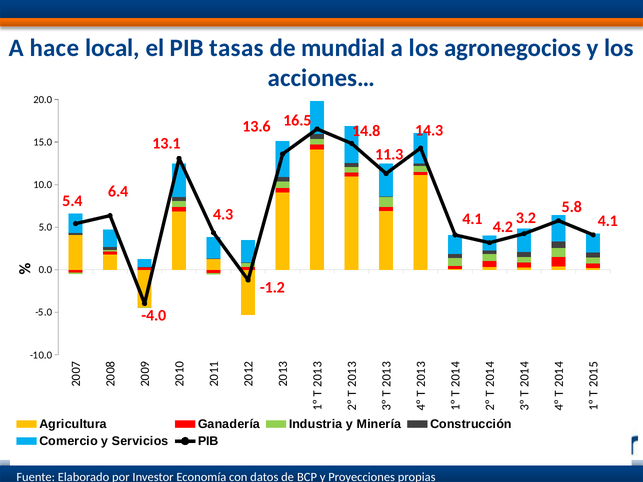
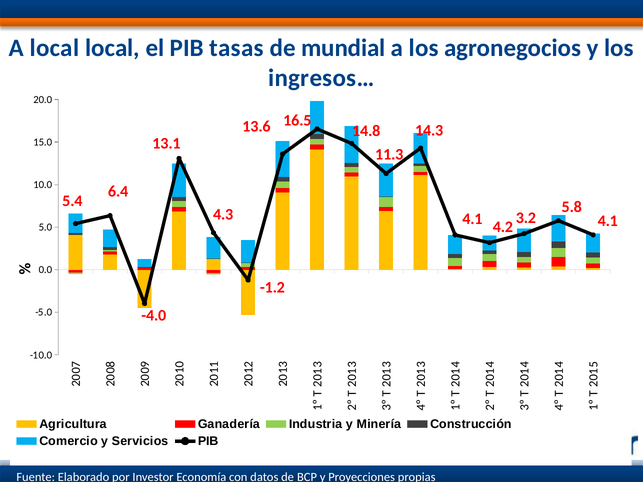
A hace: hace -> local (54, 48)
acciones…: acciones… -> ingresos… (321, 78)
